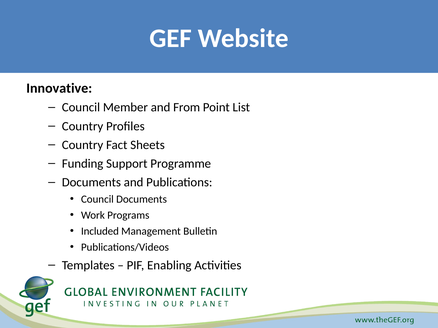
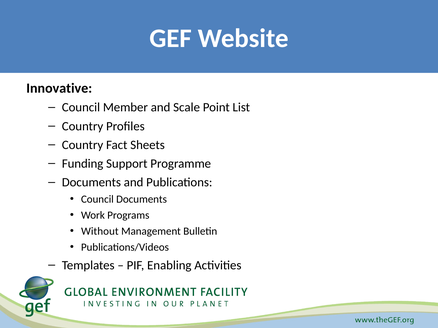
From: From -> Scale (187, 108)
Included: Included -> Without (100, 232)
